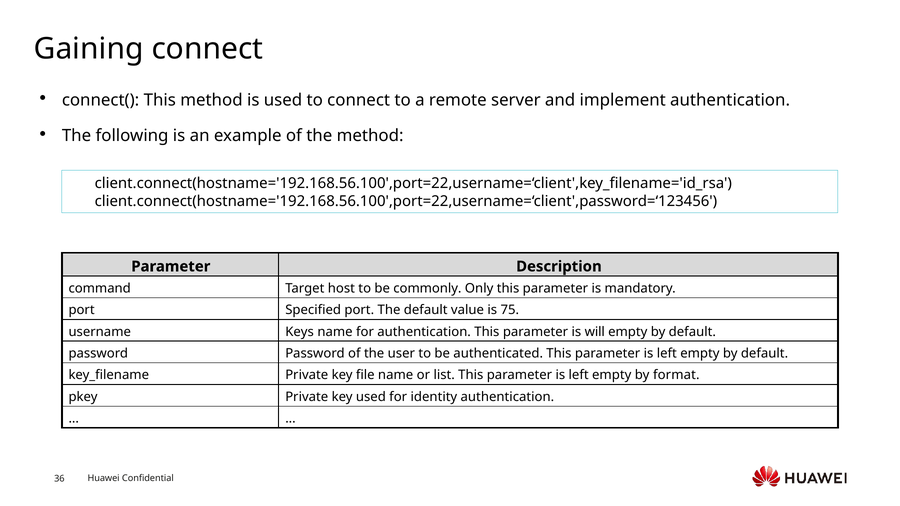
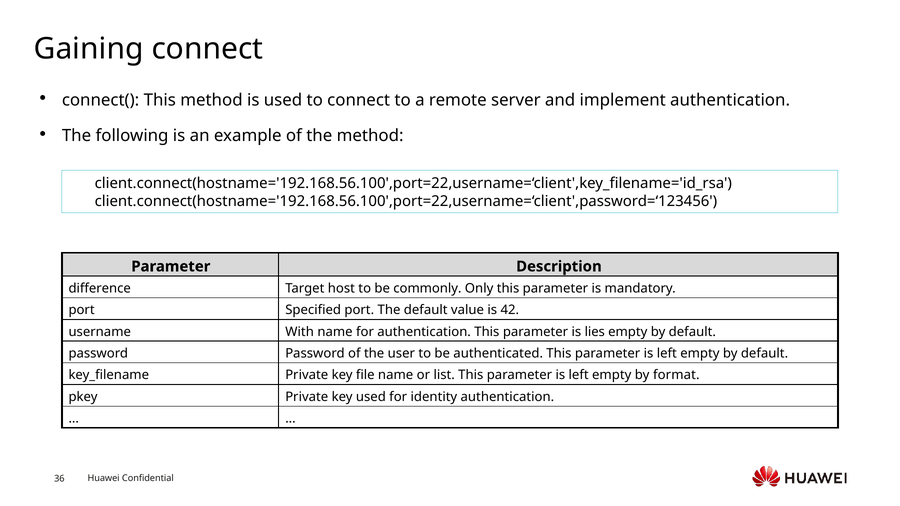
command: command -> difference (100, 289)
75: 75 -> 42 (510, 310)
Keys: Keys -> With (300, 332)
will: will -> lies (595, 332)
